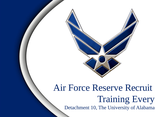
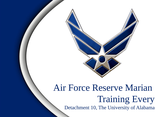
Recruit: Recruit -> Marian (139, 87)
